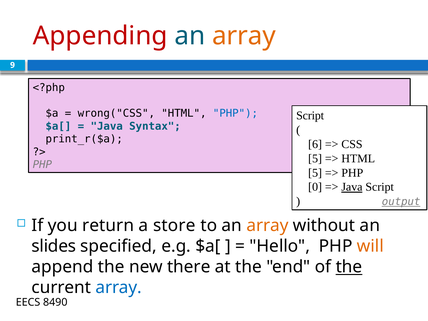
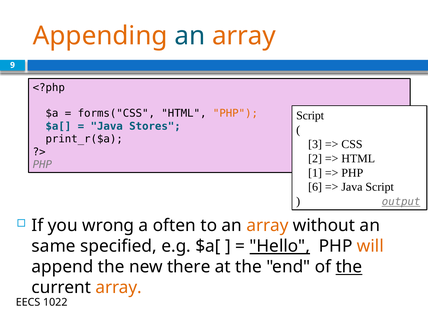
Appending colour: red -> orange (100, 36)
wrong("CSS: wrong("CSS -> forms("CSS (116, 113)
PHP colour: blue -> orange (235, 113)
Syntax: Syntax -> Stores (155, 126)
6: 6 -> 3 (315, 144)
5: 5 -> 2 (315, 159)
5: 5 -> 1 (315, 173)
0: 0 -> 6 (315, 187)
Java underline: present -> none (352, 187)
return: return -> wrong (108, 226)
store: store -> often (174, 226)
slides: slides -> same (54, 246)
Hello underline: none -> present (280, 246)
array colour: blue -> orange (119, 288)
8490: 8490 -> 1022 (55, 302)
